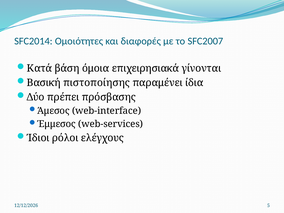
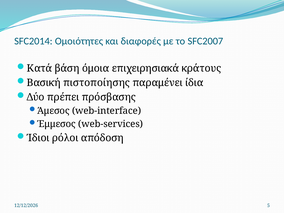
γίνονται: γίνονται -> κράτους (201, 68)
ελέγχους: ελέγχους -> απόδοση (102, 138)
